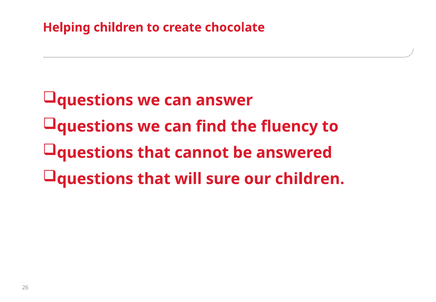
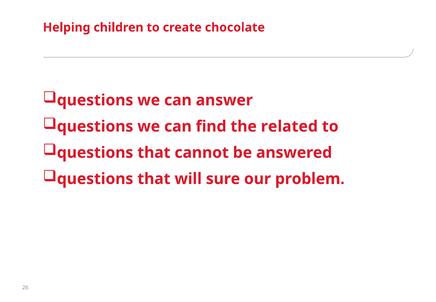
fluency: fluency -> related (289, 126)
our children: children -> problem (310, 179)
